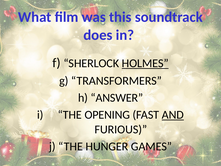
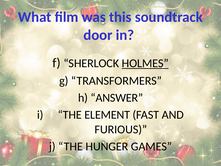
does: does -> door (98, 35)
OPENING: OPENING -> ELEMENT (107, 115)
AND underline: present -> none (173, 115)
